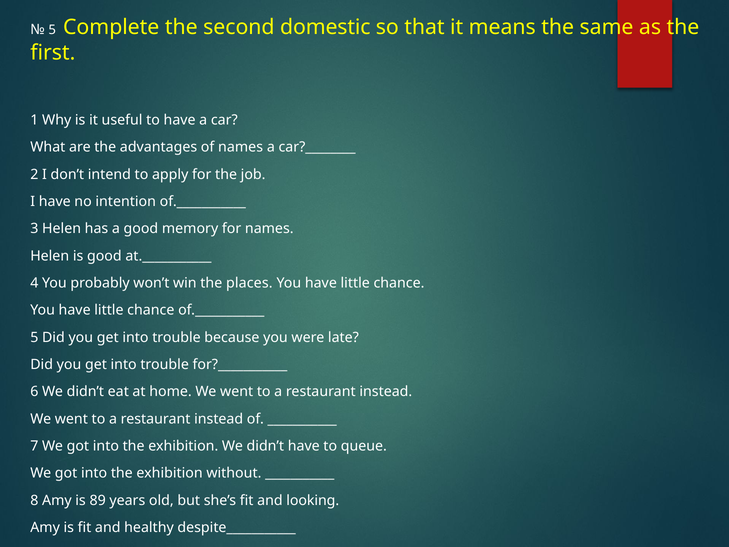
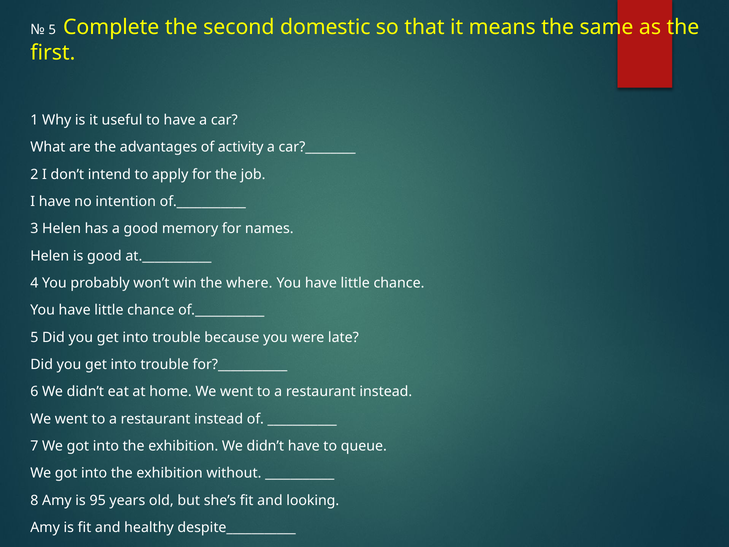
of names: names -> activity (241, 147)
places: places -> where (249, 283)
89: 89 -> 95 (98, 500)
